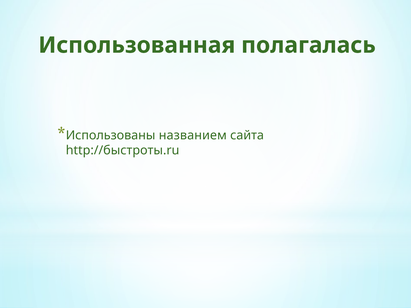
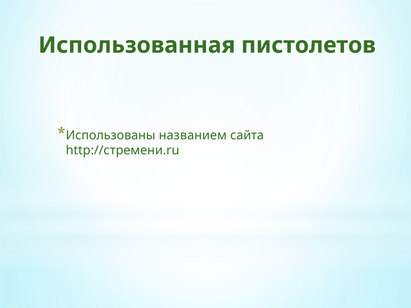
полагалась: полагалась -> пистолетов (308, 45)
http://быстроты.ru: http://быстроты.ru -> http://стремени.ru (123, 151)
